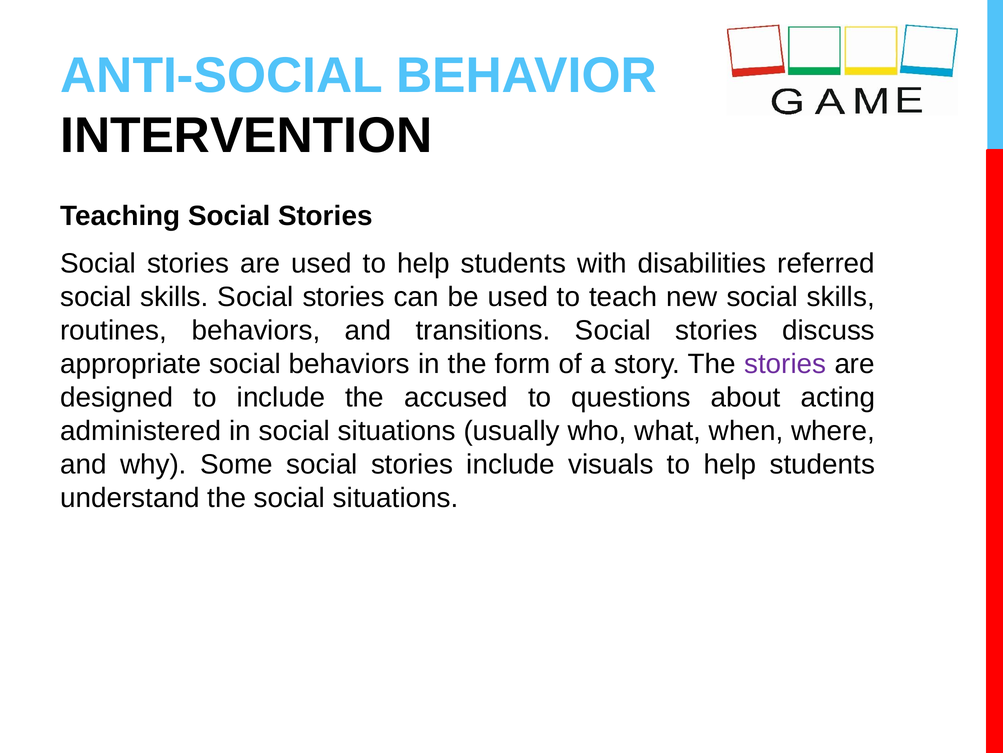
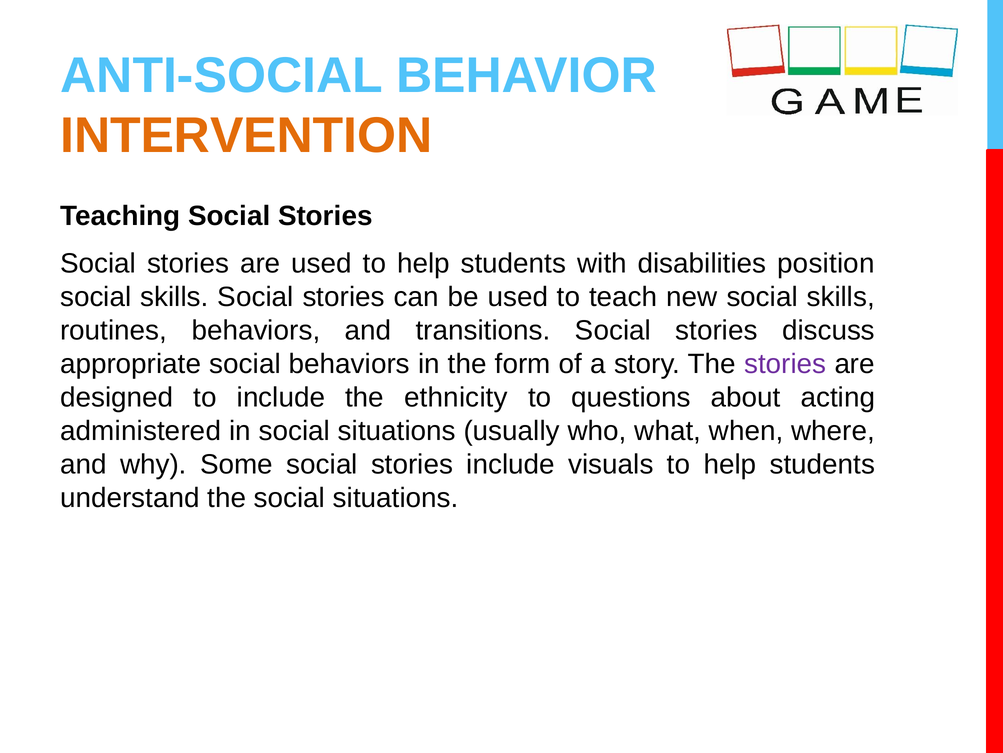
INTERVENTION colour: black -> orange (246, 136)
referred: referred -> position (826, 263)
accused: accused -> ethnicity (456, 397)
